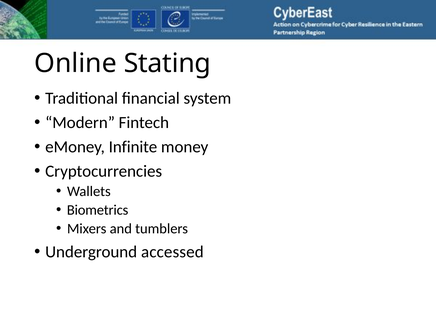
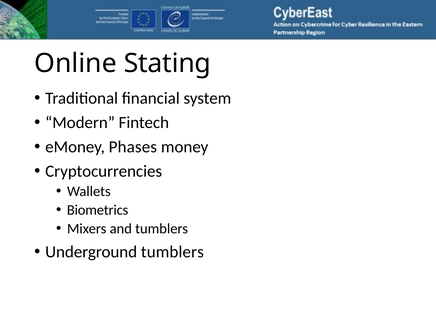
Infinite: Infinite -> Phases (133, 147)
Underground accessed: accessed -> tumblers (172, 252)
